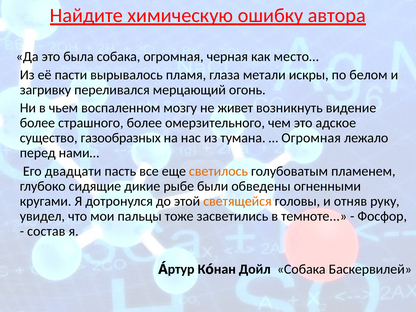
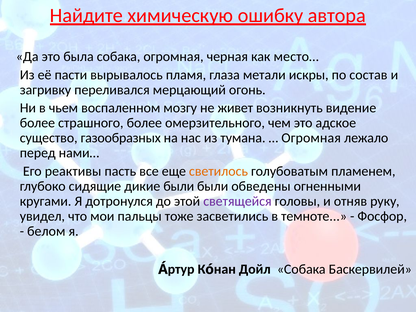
белом: белом -> состав (368, 75)
двадцати: двадцати -> реактивы (73, 171)
дикие рыбе: рыбе -> были (179, 186)
светящейся colour: orange -> purple (237, 201)
состав: состав -> белом (46, 231)
